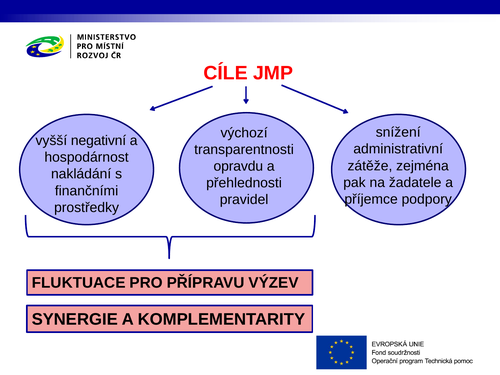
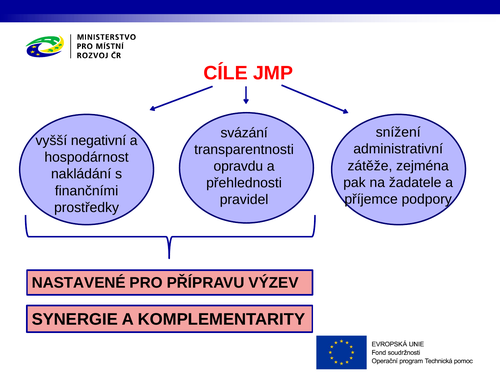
výchozí: výchozí -> svázání (244, 133)
FLUKTUACE: FLUKTUACE -> NASTAVENÉ (79, 283)
